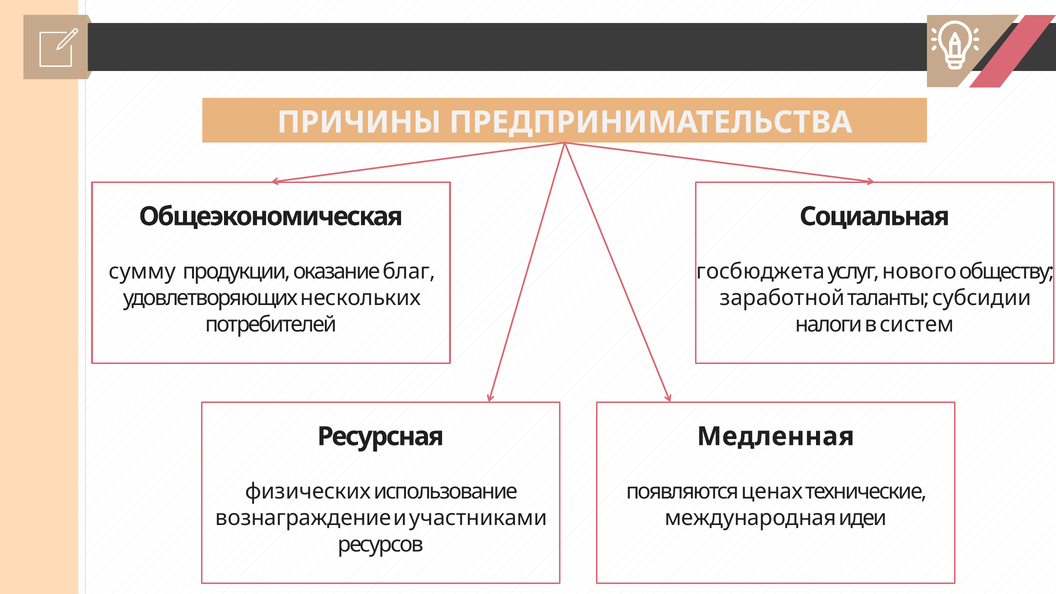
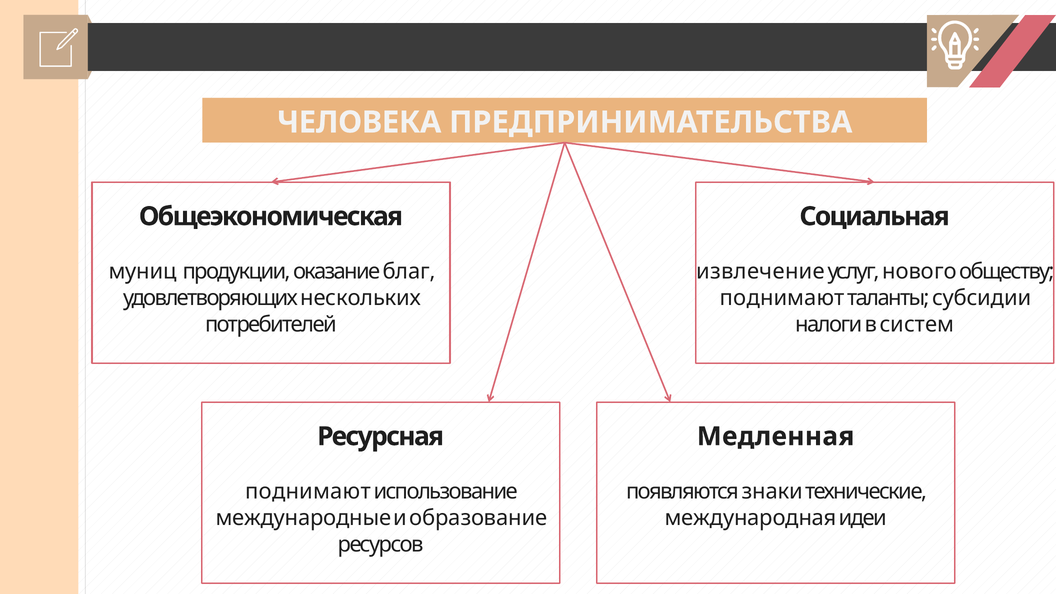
ПРИЧИНЫ: ПРИЧИНЫ -> ЧЕЛОВЕКА (359, 122)
сумму: сумму -> муниц (143, 272)
госбюджета: госбюджета -> извлечение (761, 272)
заработной: заработной -> поднимают (782, 298)
физических: физических -> поднимают (308, 492)
ценах: ценах -> знаки (772, 492)
вознаграждение: вознаграждение -> международные (303, 518)
участниками: участниками -> образование (478, 518)
